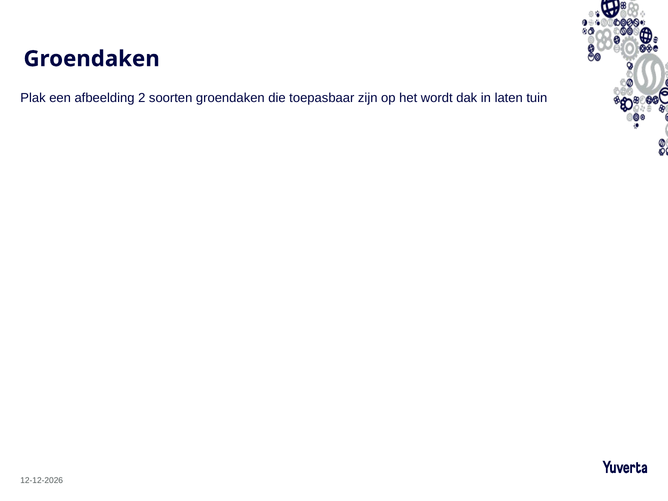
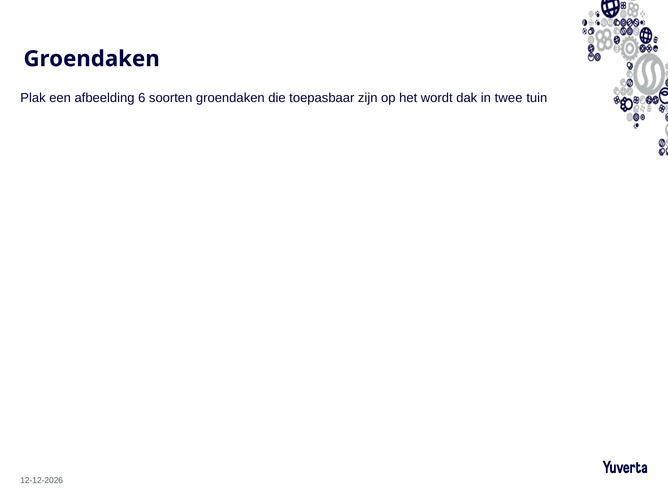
2: 2 -> 6 (142, 98)
laten: laten -> twee (509, 98)
